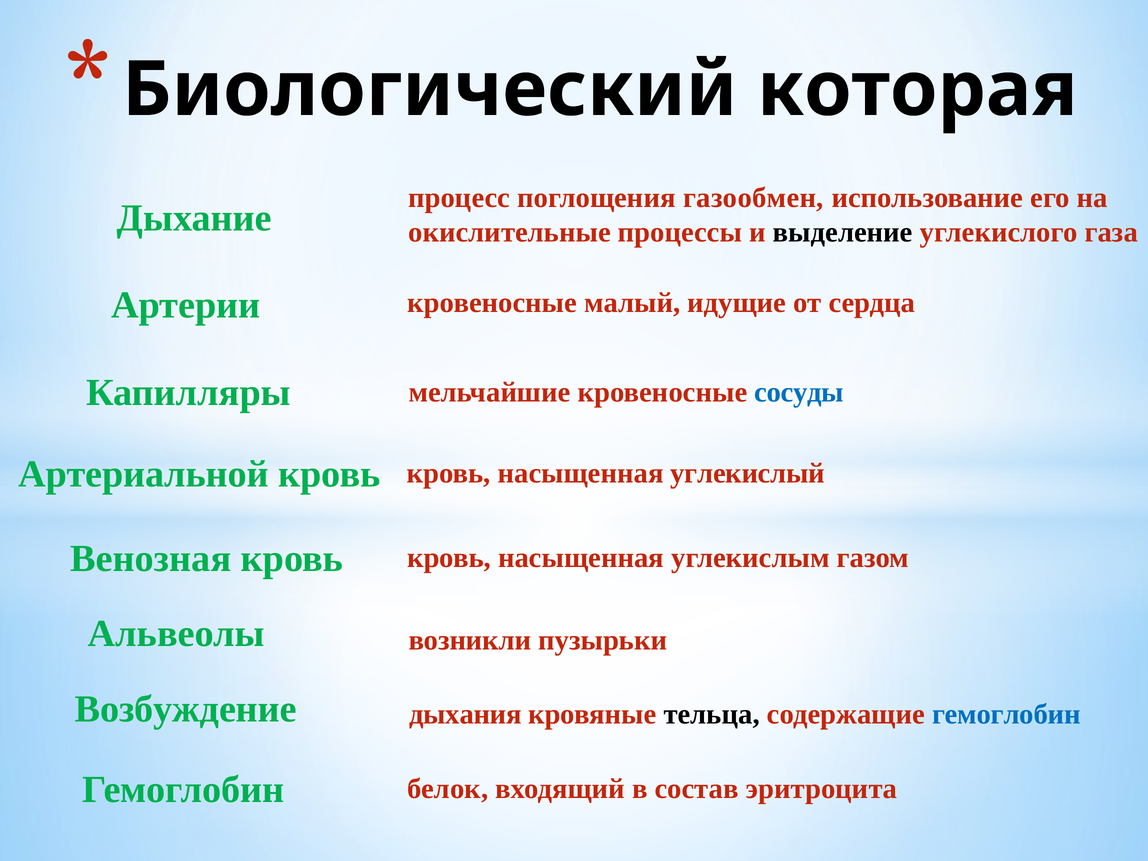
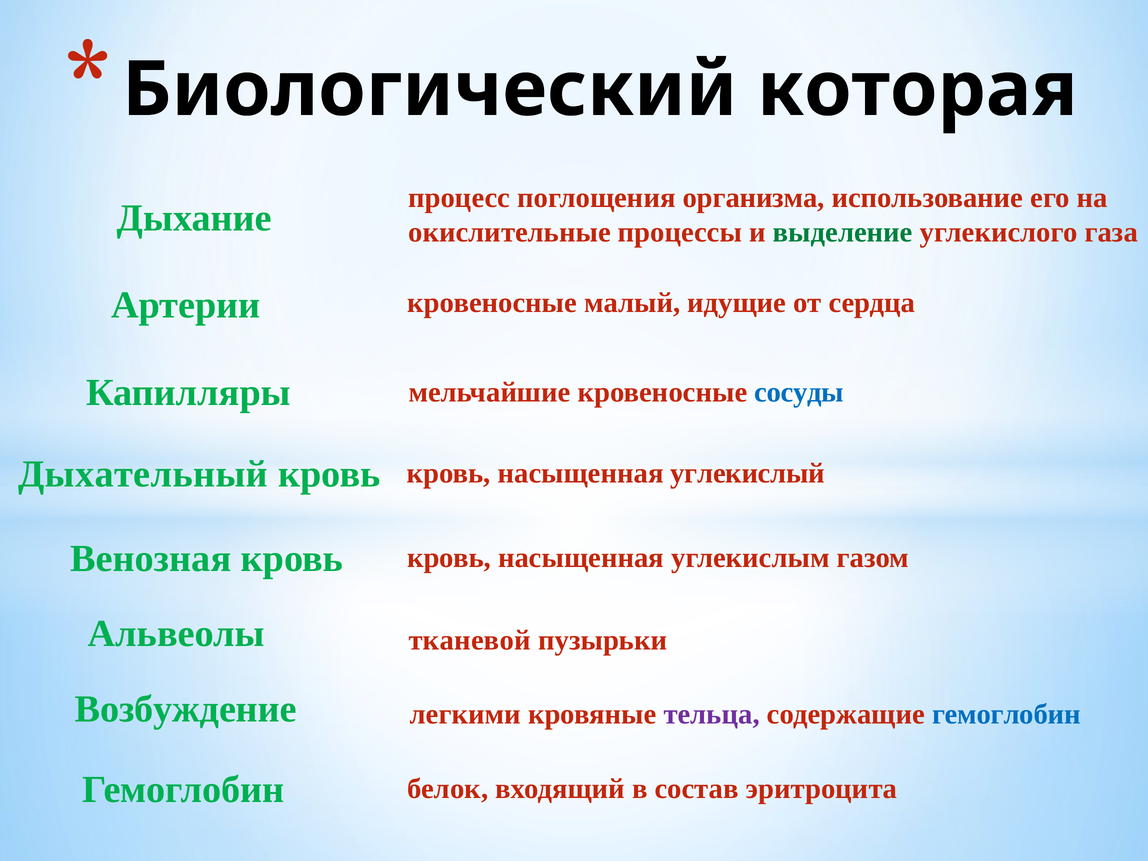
газообмен: газообмен -> организма (754, 198)
выделение colour: black -> green (843, 232)
Артериальной: Артериальной -> Дыхательный (143, 474)
возникли: возникли -> тканевой (470, 640)
дыхания: дыхания -> легкими (465, 714)
тельца colour: black -> purple (712, 714)
